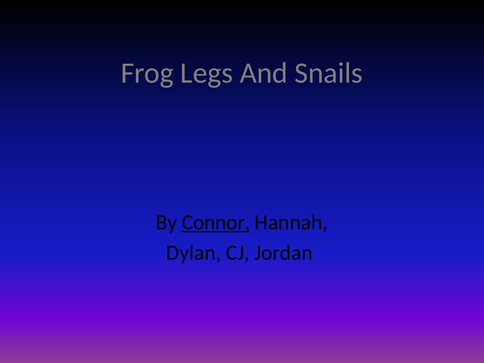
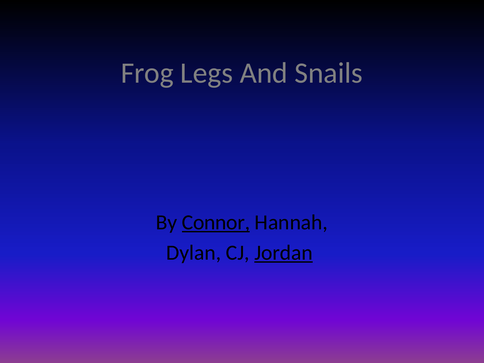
Jordan underline: none -> present (284, 253)
